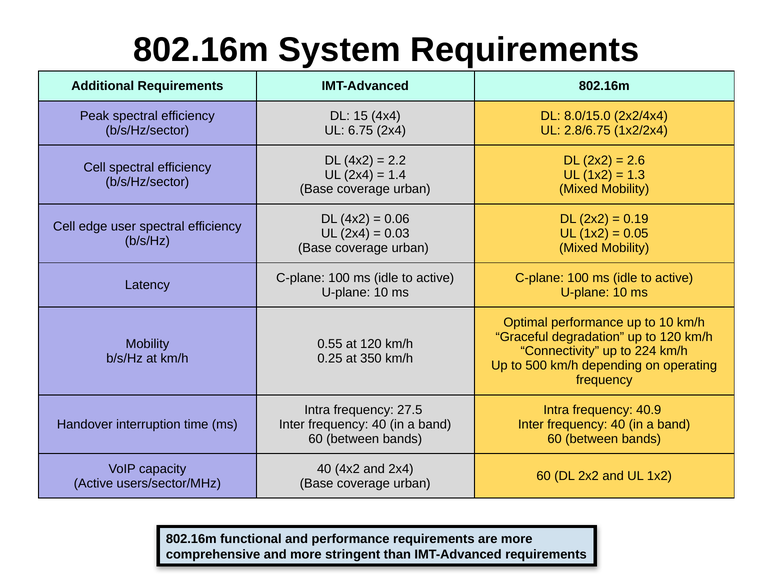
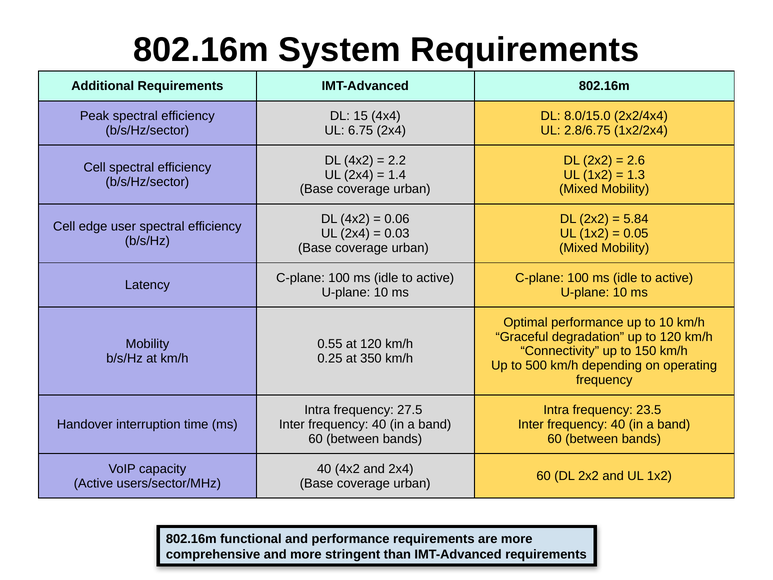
0.19: 0.19 -> 5.84 (636, 219)
224: 224 -> 150 (646, 351)
40.9: 40.9 -> 23.5 (649, 410)
